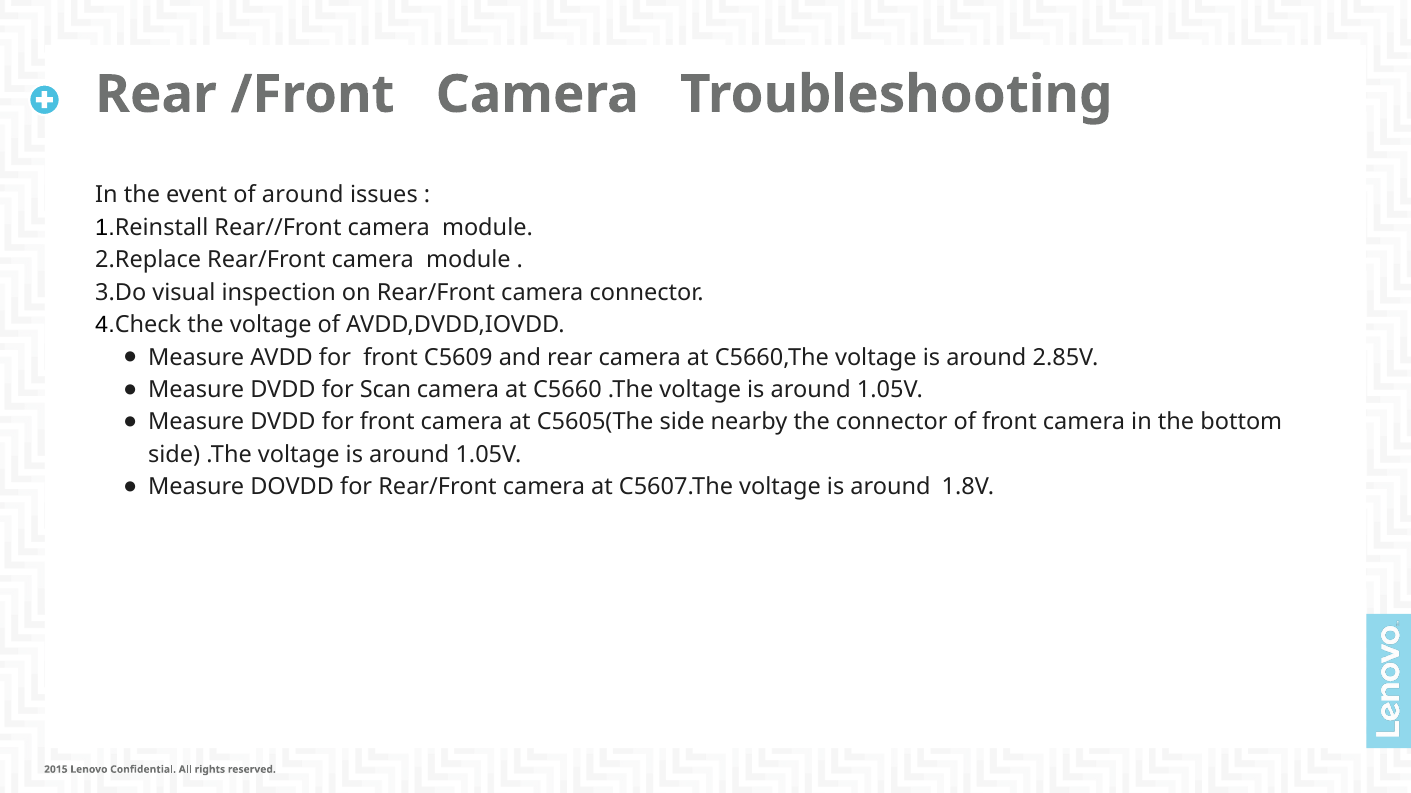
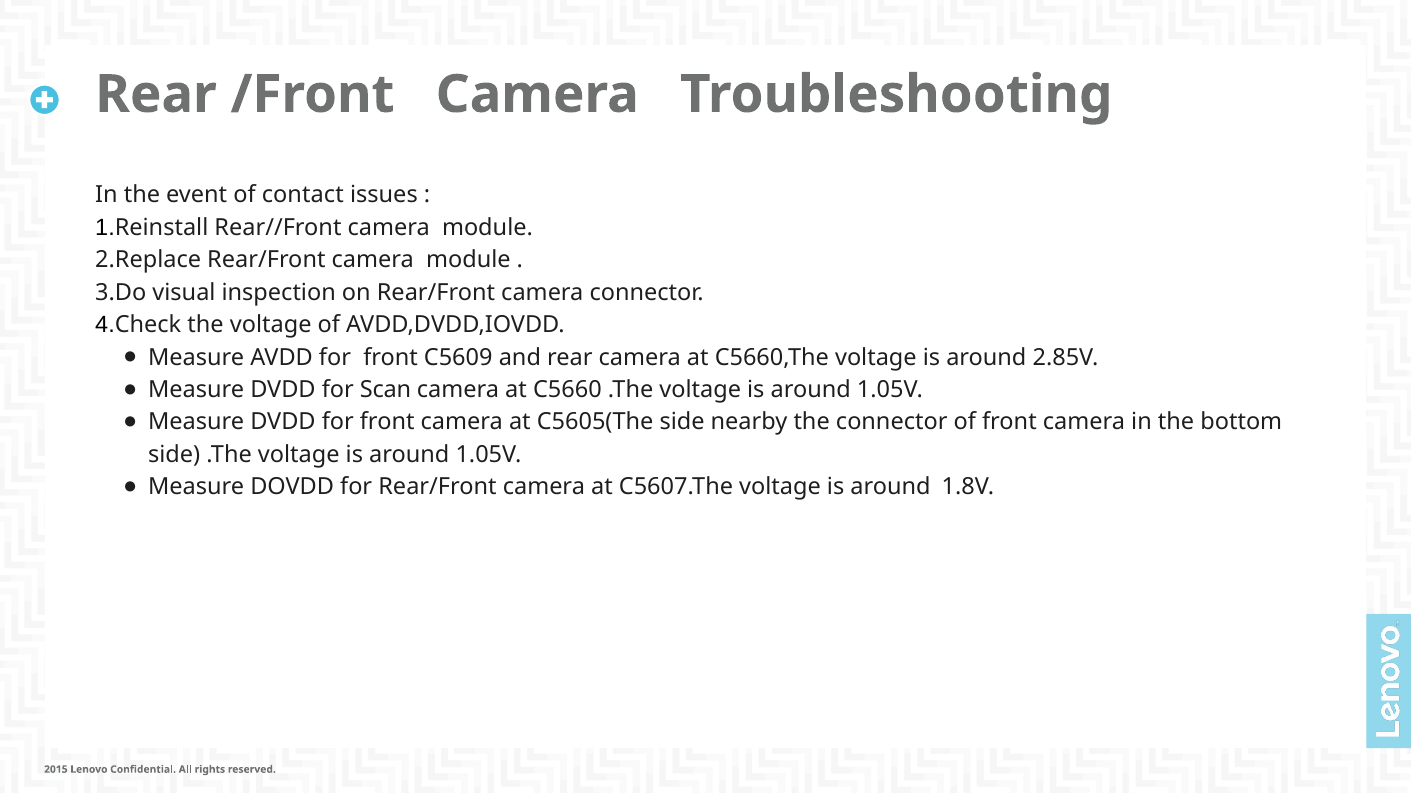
of around: around -> contact (303, 195)
